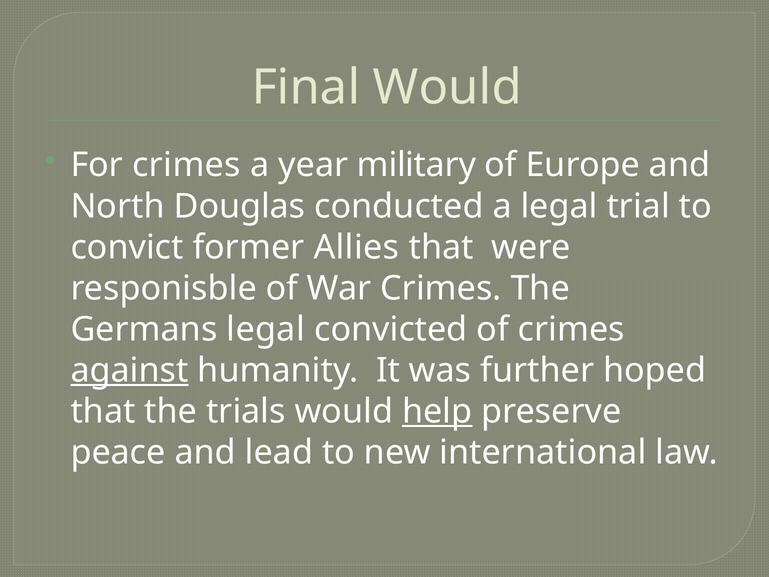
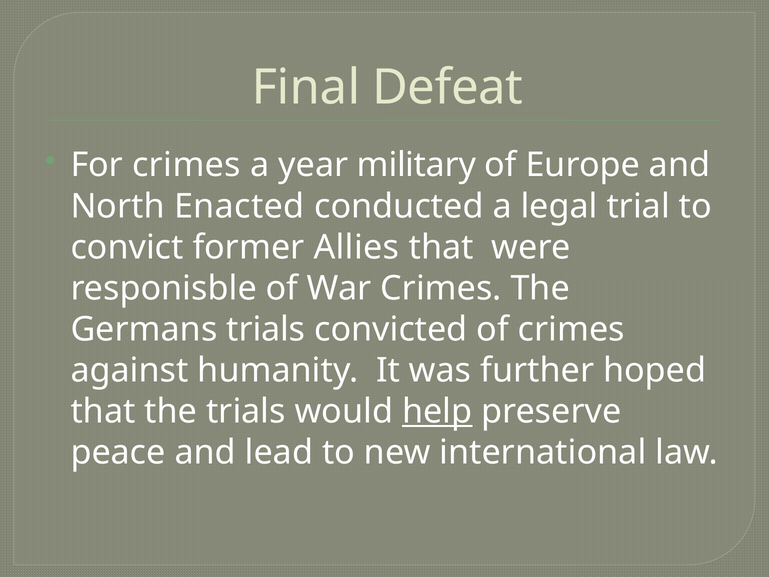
Final Would: Would -> Defeat (448, 88)
Douglas: Douglas -> Enacted (239, 206)
Germans legal: legal -> trials (266, 329)
against underline: present -> none (130, 370)
